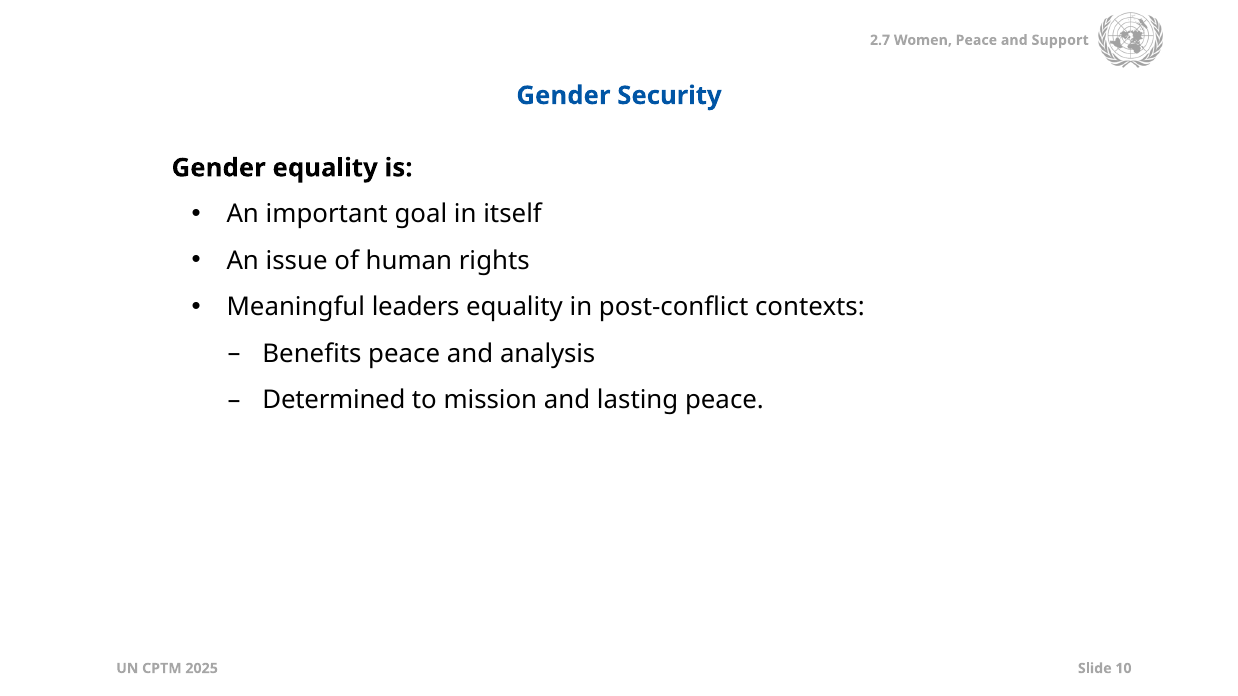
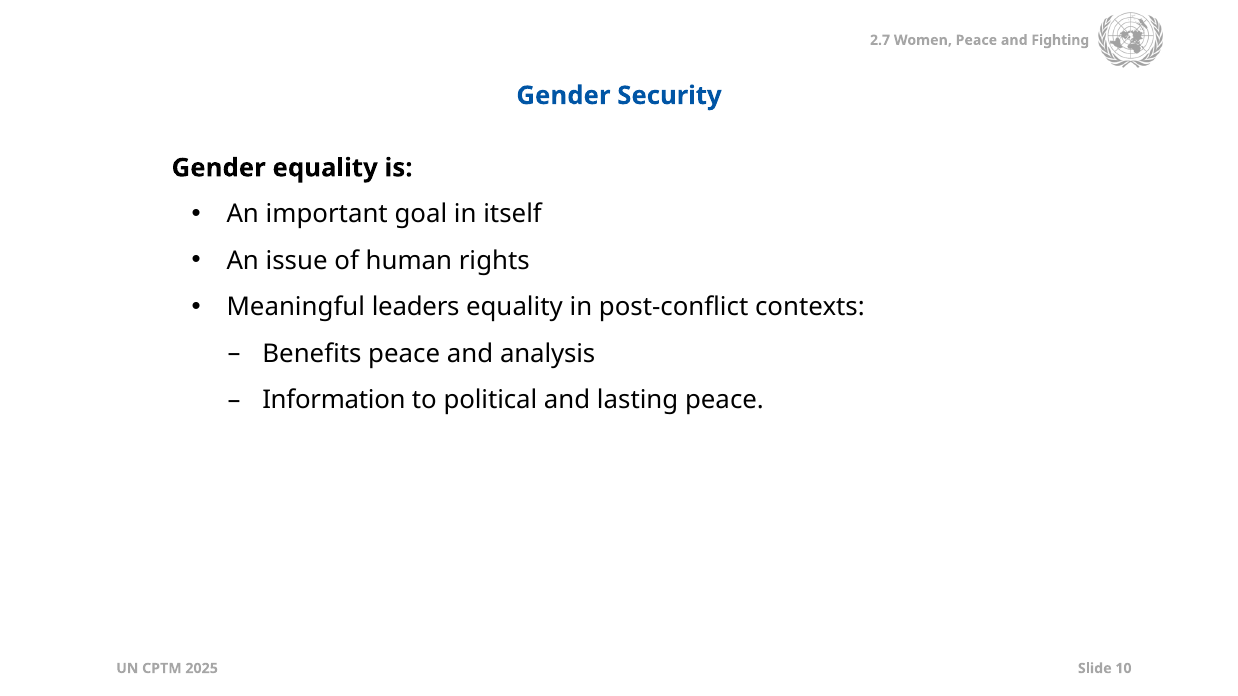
Support: Support -> Fighting (1060, 40)
Determined: Determined -> Information (334, 400)
mission: mission -> political (490, 400)
